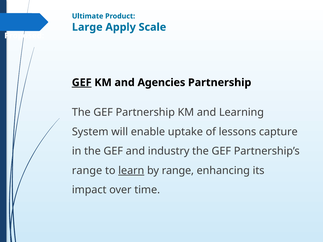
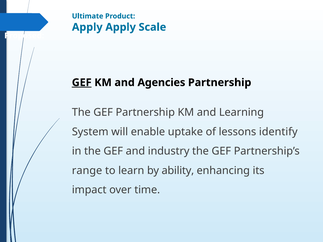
Large: Large -> Apply (87, 27)
capture: capture -> identify (278, 132)
learn underline: present -> none (131, 171)
by range: range -> ability (178, 171)
